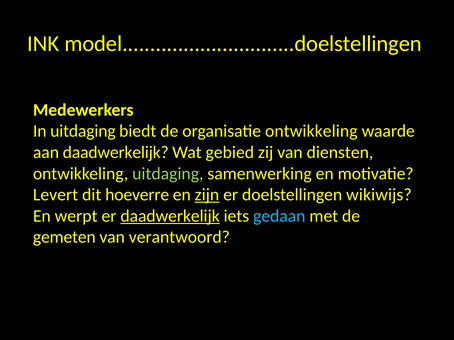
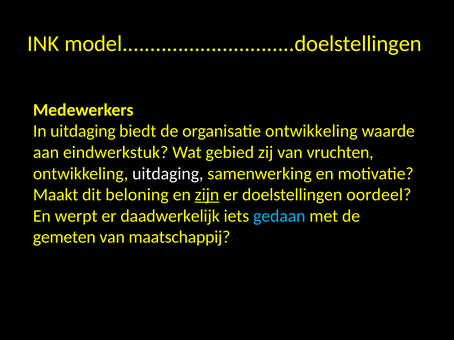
aan daadwerkelijk: daadwerkelijk -> eindwerkstuk (116, 153)
diensten: diensten -> vruchten (340, 153)
uitdaging colour: light green -> white (168, 174)
Levert: Levert -> Maakt (56, 195)
hoeverre: hoeverre -> beloning (137, 195)
wikiwijs: wikiwijs -> oordeel (379, 195)
daadwerkelijk underline: present -> none (170, 216)
verantwoord: verantwoord -> maatschappij (179, 237)
